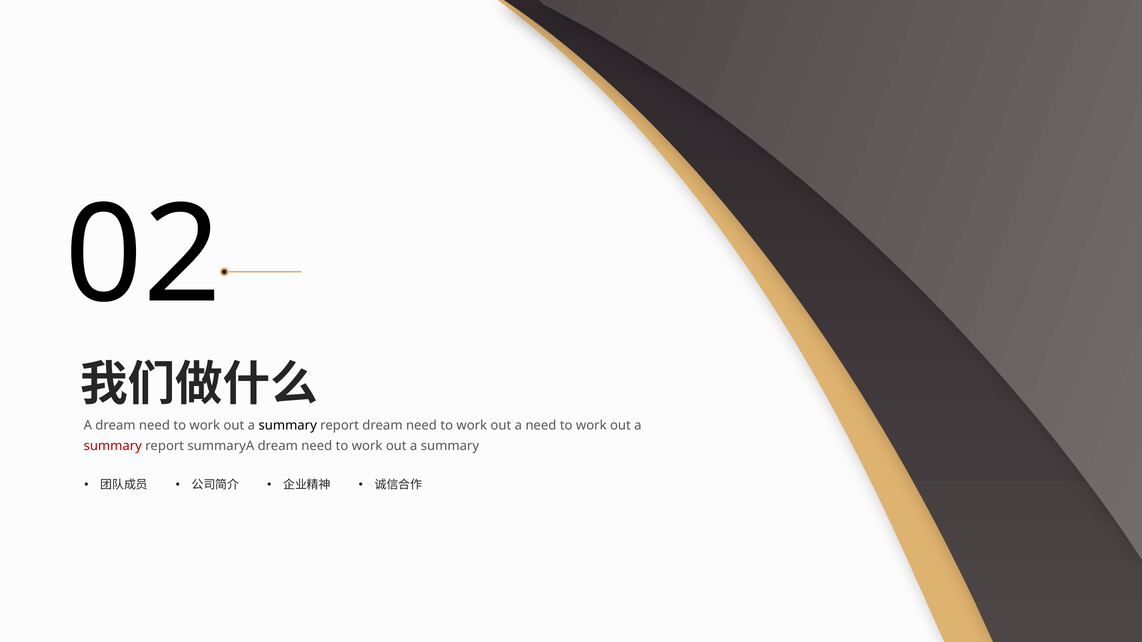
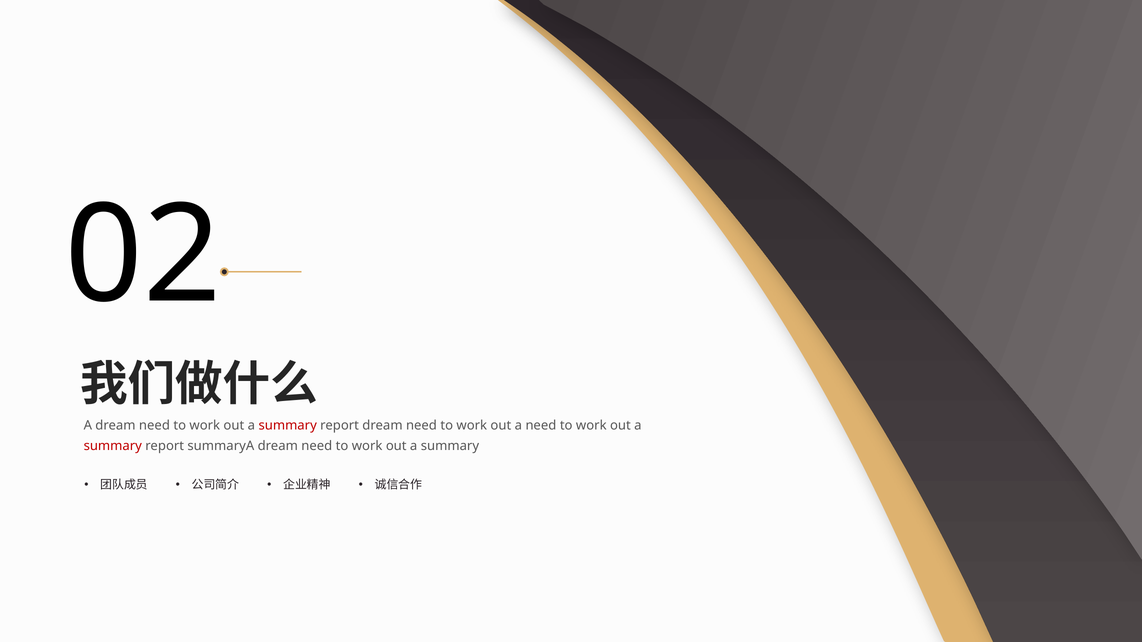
summary colour: black -> red (288, 426)
